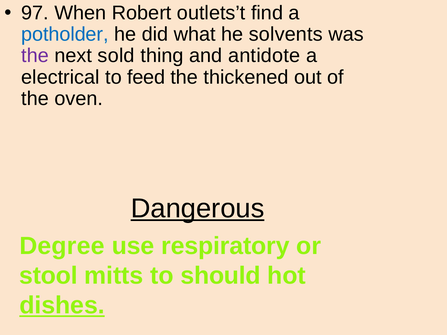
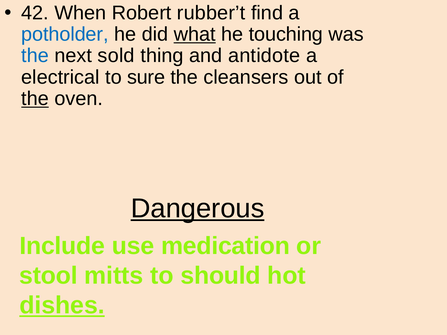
97: 97 -> 42 (35, 13)
outlets’t: outlets’t -> rubber’t (211, 13)
what underline: none -> present (195, 34)
solvents: solvents -> touching (286, 34)
the colour: purple -> blue (35, 56)
feed: feed -> sure (146, 77)
thickened: thickened -> cleansers (246, 77)
the underline: none -> present (35, 99)
Degree: Degree -> Include (62, 246)
respiratory: respiratory -> medication (225, 246)
